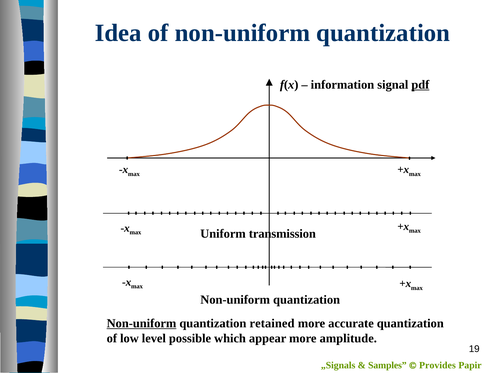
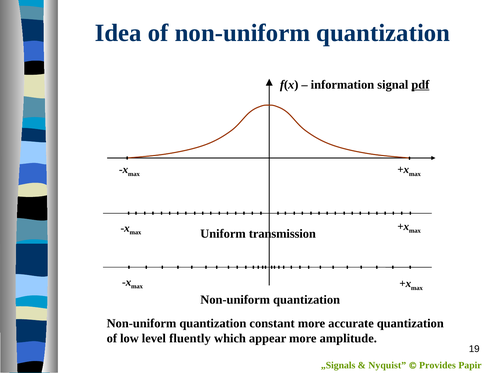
Non-uniform underline: present -> none (141, 323)
retained: retained -> constant (272, 323)
possible: possible -> fluently (190, 338)
Samples: Samples -> Nyquist (387, 365)
